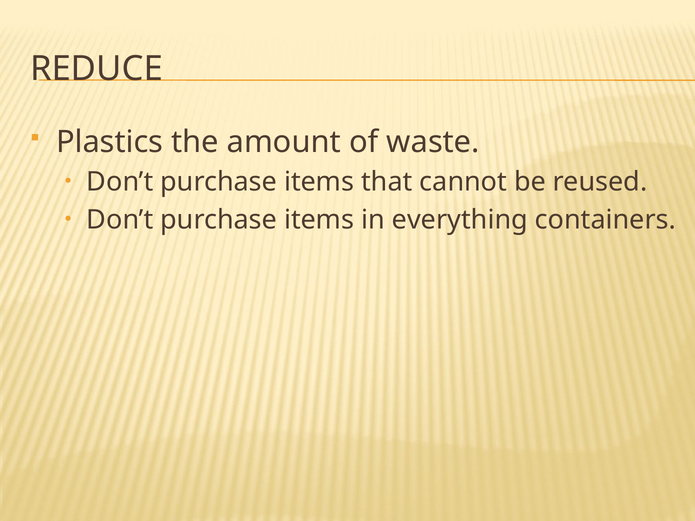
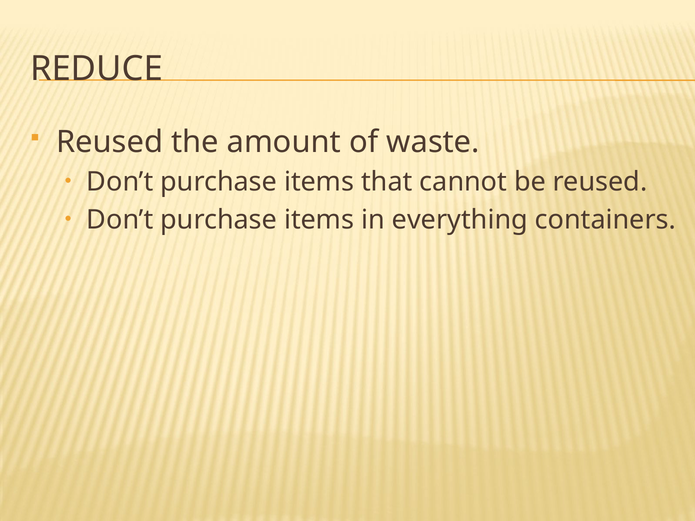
Plastics: Plastics -> Reused (110, 142)
